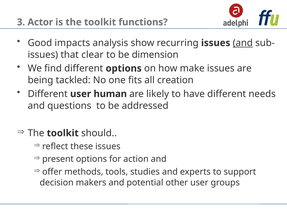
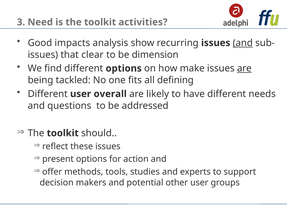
Actor: Actor -> Need (40, 22)
functions: functions -> activities (143, 22)
are underline: none -> present (244, 68)
creation: creation -> defining (175, 80)
human: human -> overall (110, 94)
